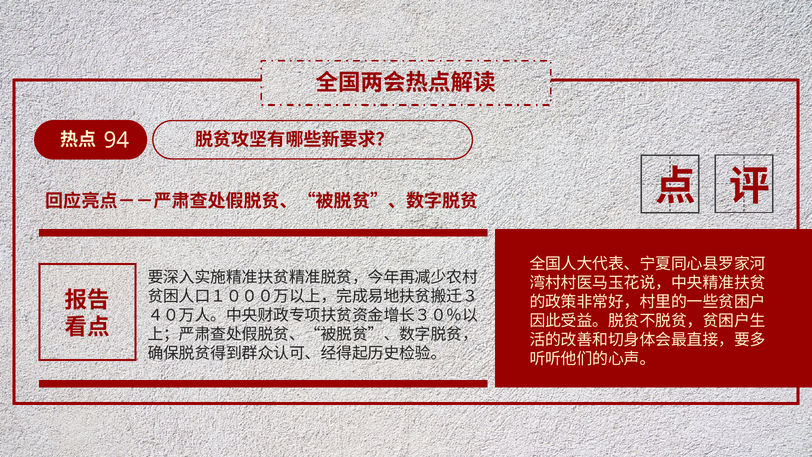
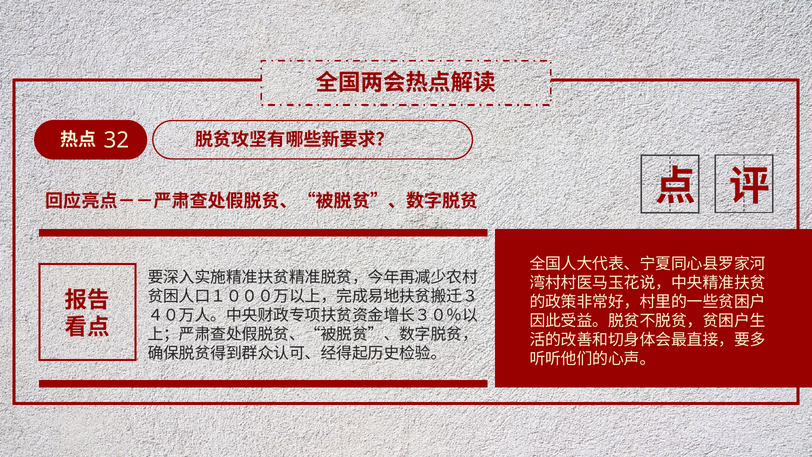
94: 94 -> 32 (116, 140)
